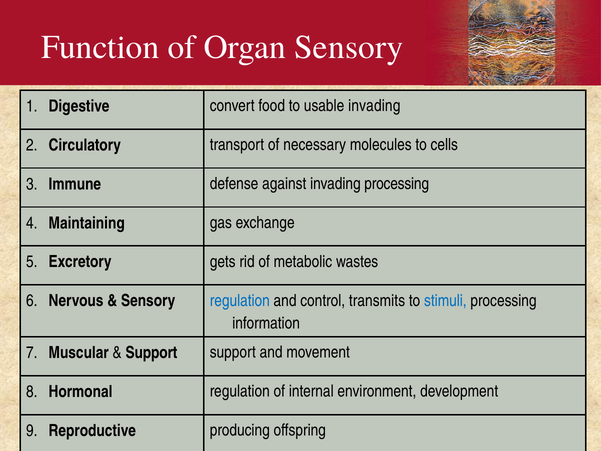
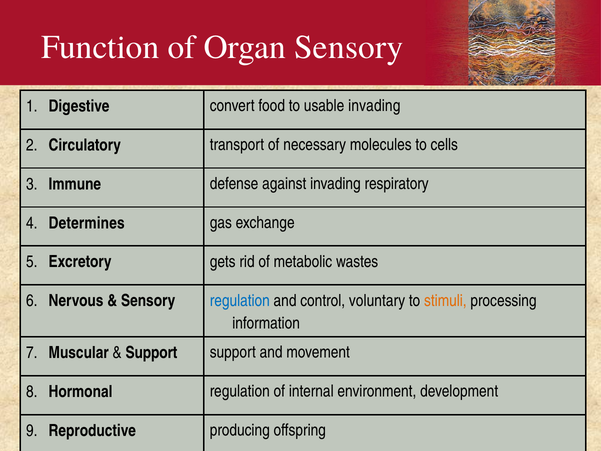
invading processing: processing -> respiratory (397, 184)
Maintaining: Maintaining -> Determines (87, 223)
transmits: transmits -> voluntary (377, 300)
stimuli colour: blue -> orange (445, 300)
